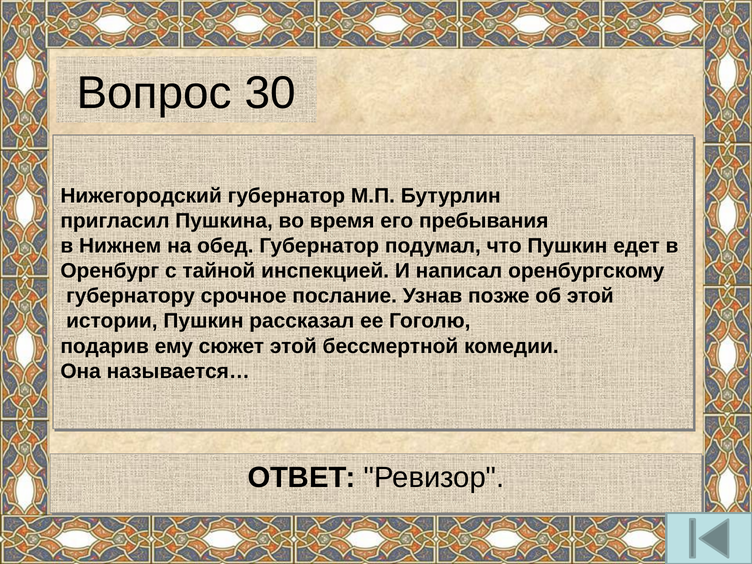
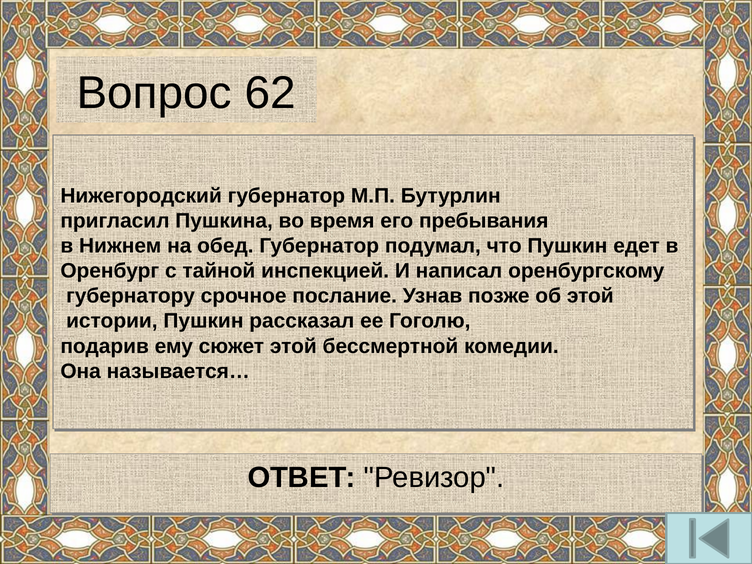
30: 30 -> 62 (270, 93)
